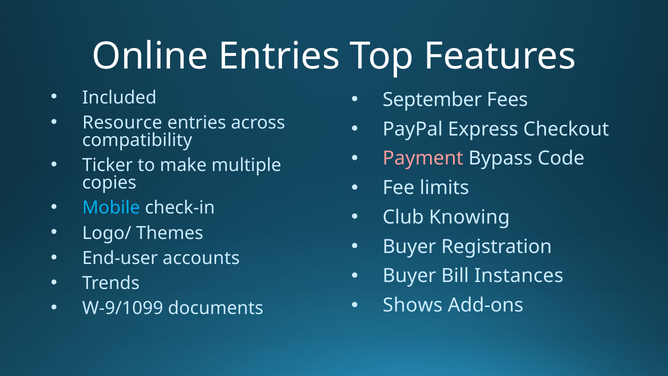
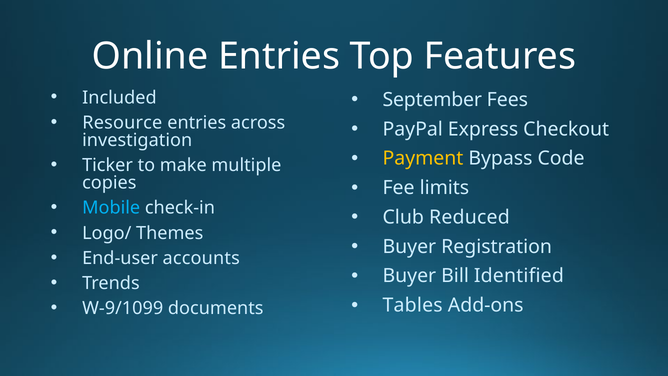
compatibility: compatibility -> investigation (137, 140)
Payment colour: pink -> yellow (423, 158)
Knowing: Knowing -> Reduced (469, 217)
Instances: Instances -> Identified (519, 276)
Shows: Shows -> Tables (413, 305)
